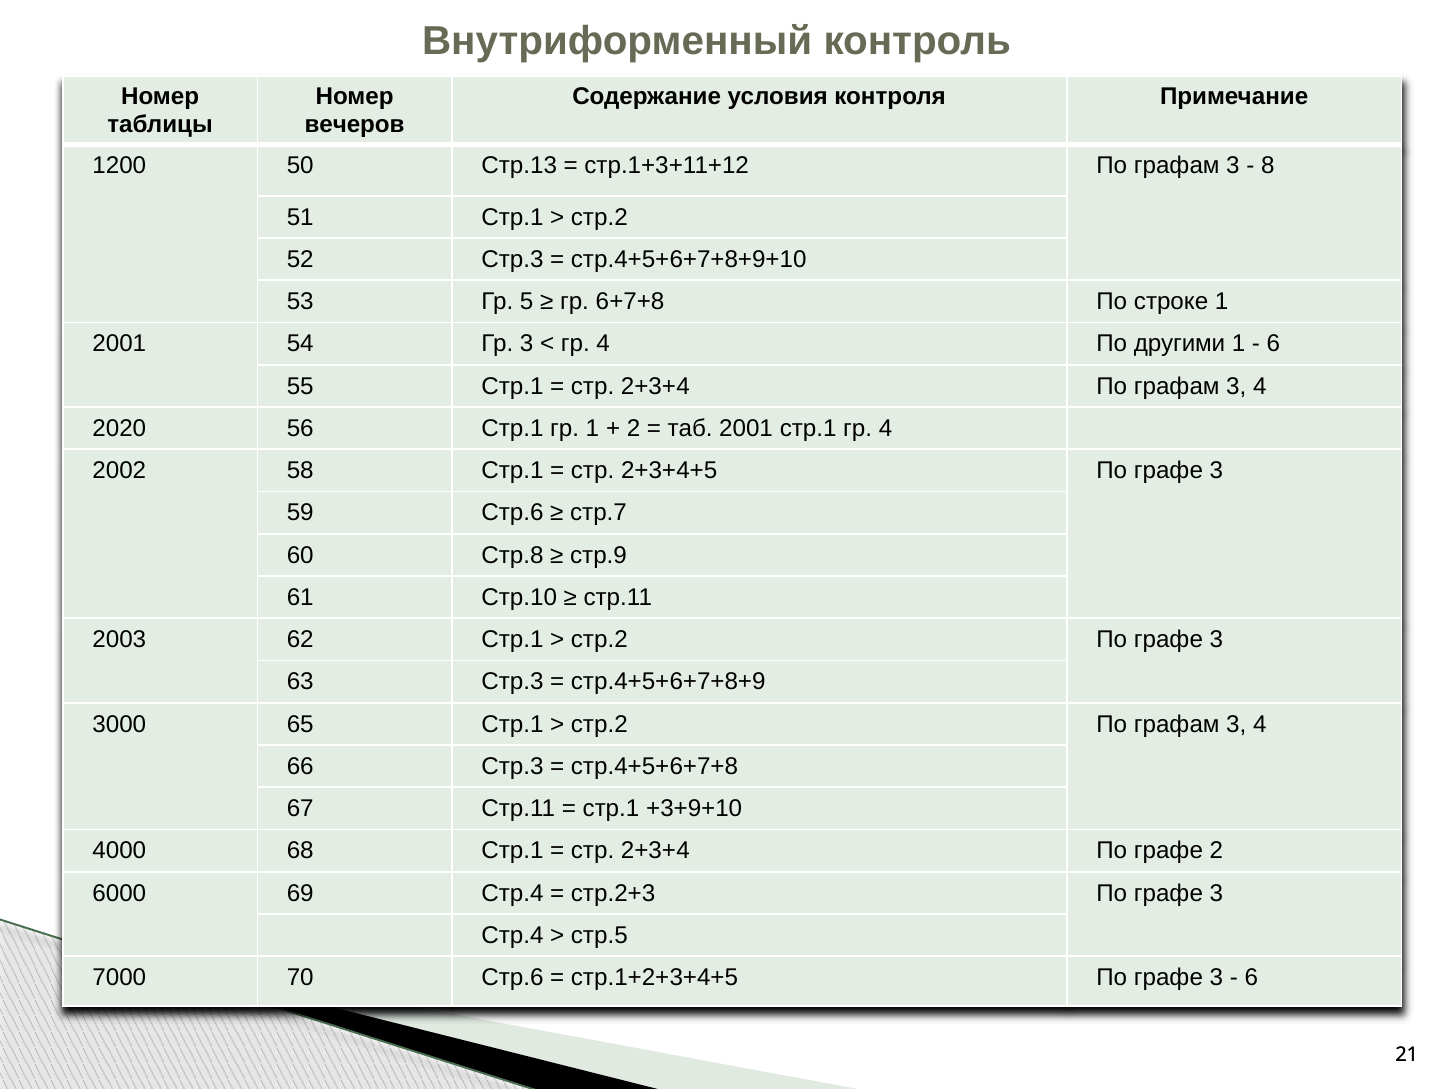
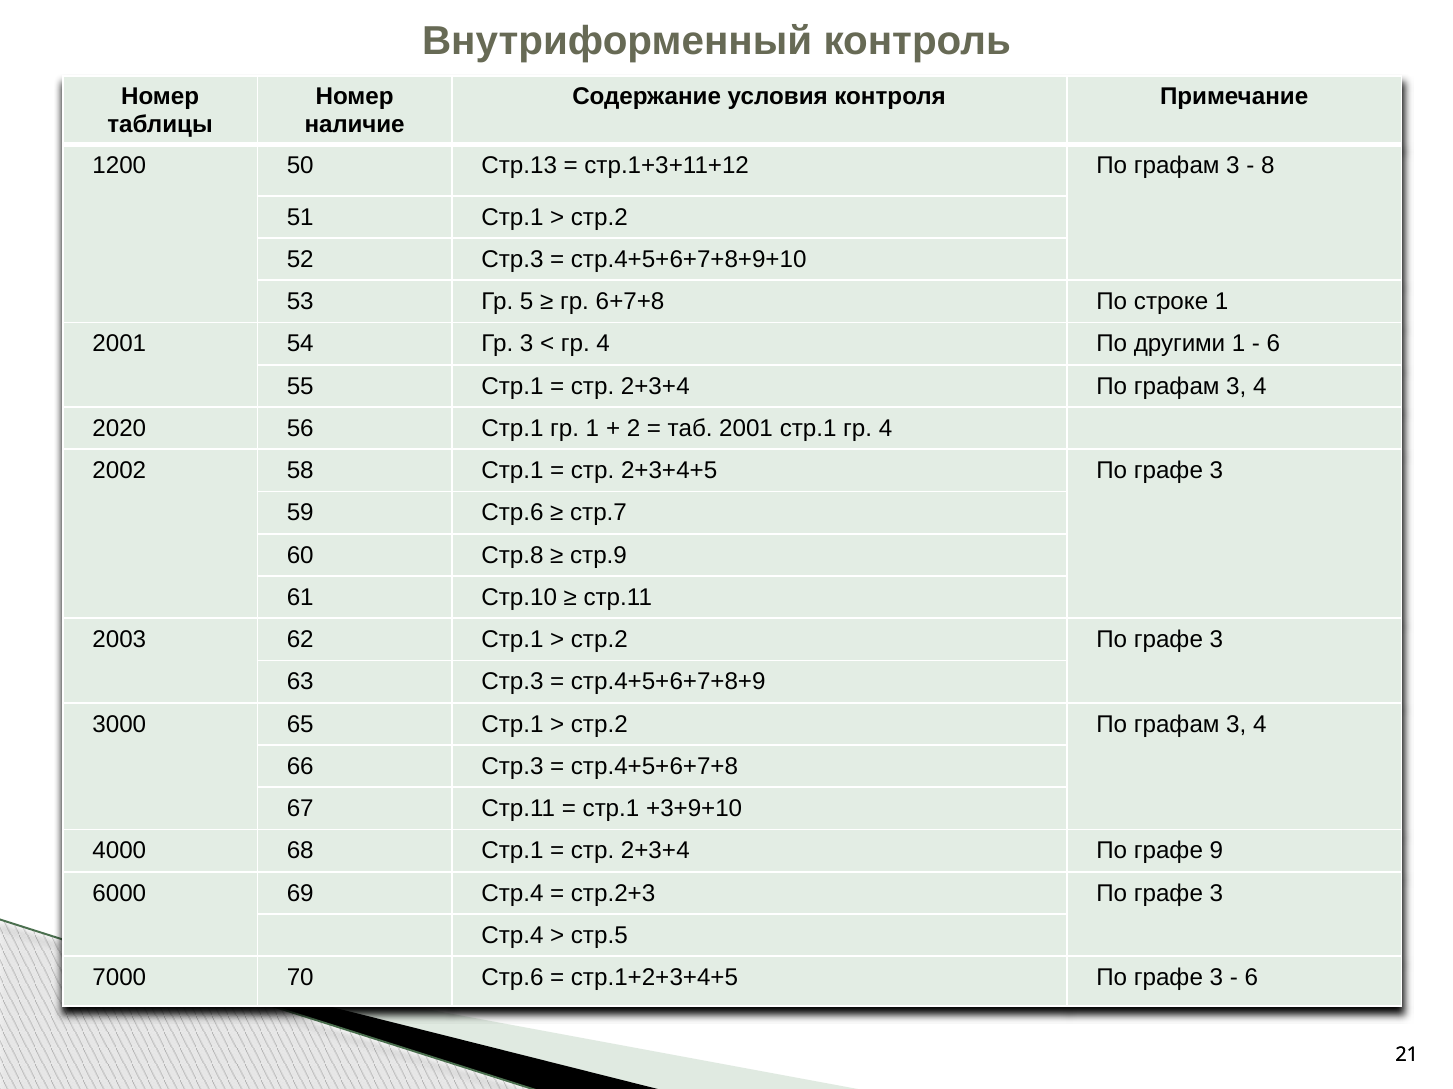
вечеров: вечеров -> наличие (355, 124)
графе 2: 2 -> 9 (1216, 851)
